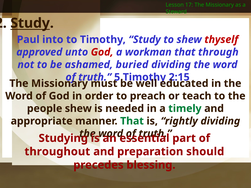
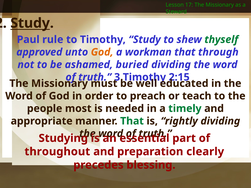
into: into -> rule (53, 40)
thyself colour: red -> green (221, 40)
God colour: red -> orange (102, 52)
5: 5 -> 3 (117, 77)
people shew: shew -> most (78, 109)
should: should -> clearly (205, 152)
